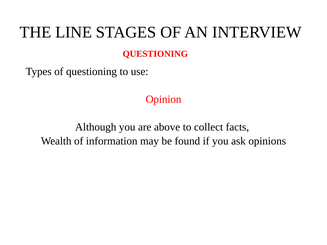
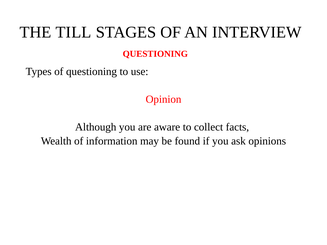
LINE: LINE -> TILL (74, 32)
above: above -> aware (167, 127)
